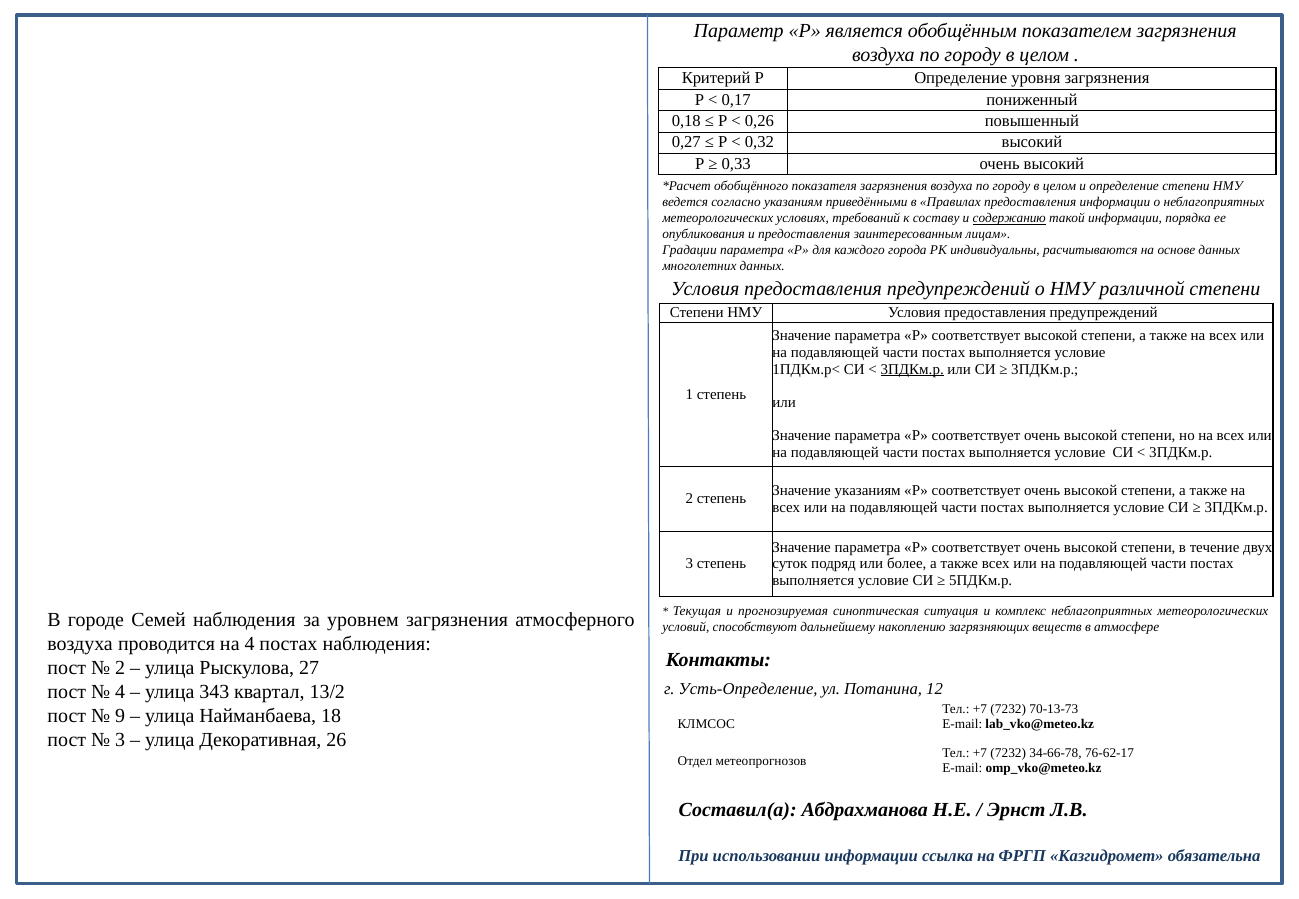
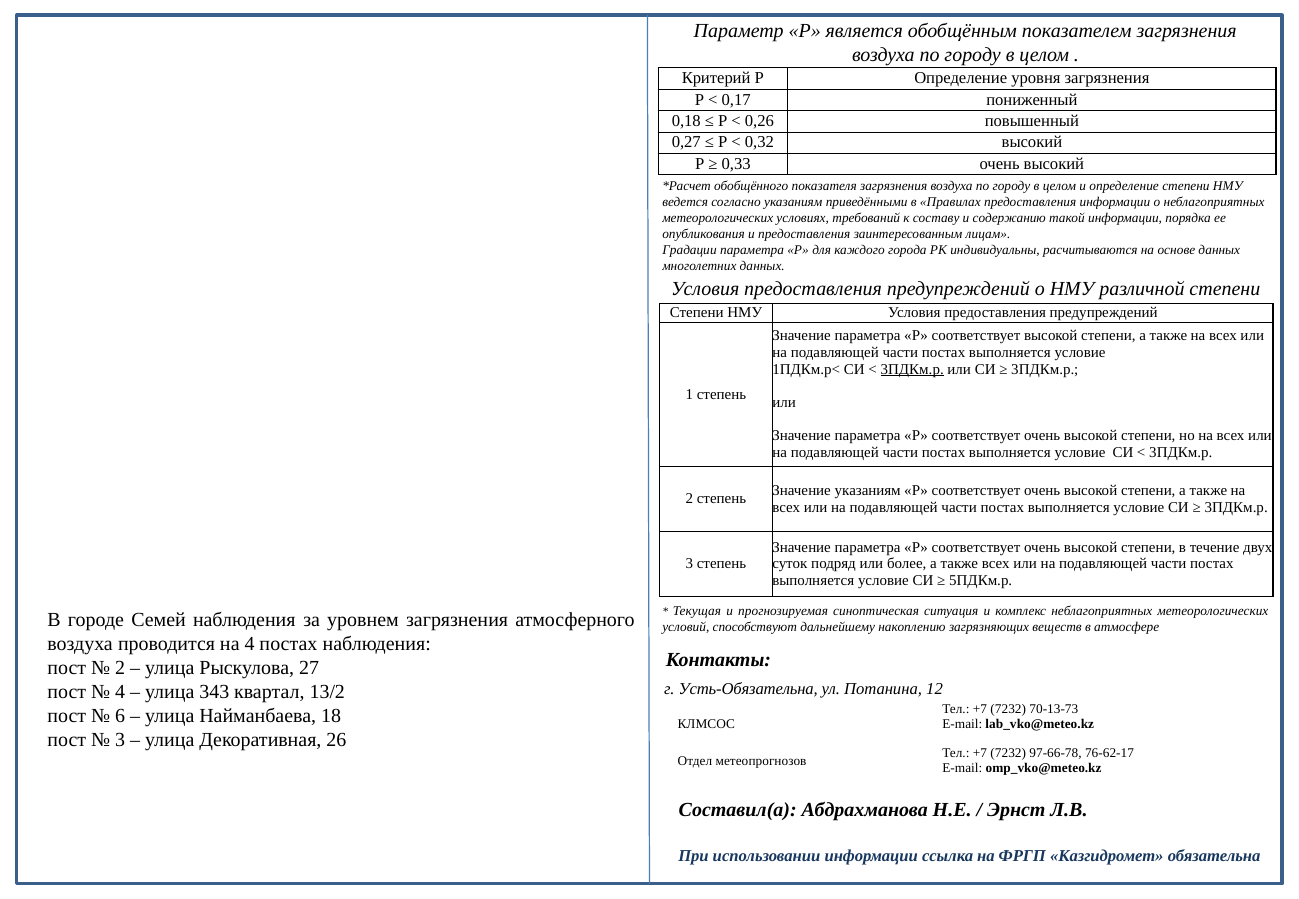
содержанию underline: present -> none (1009, 218)
Усть-Определение: Усть-Определение -> Усть-Обязательна (748, 689)
9: 9 -> 6 (120, 716)
34-66-78: 34-66-78 -> 97-66-78 (1056, 754)
